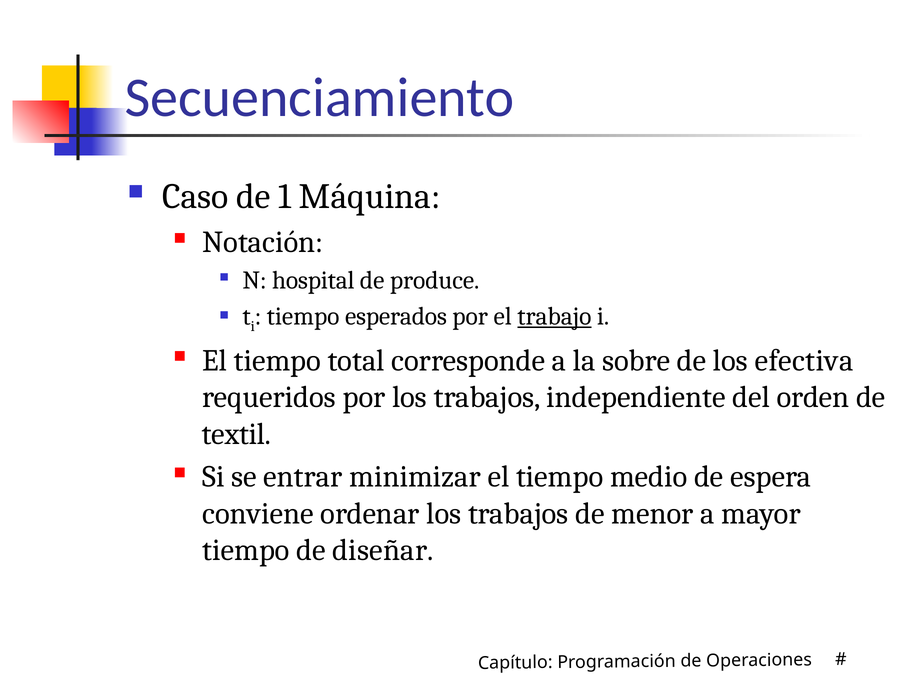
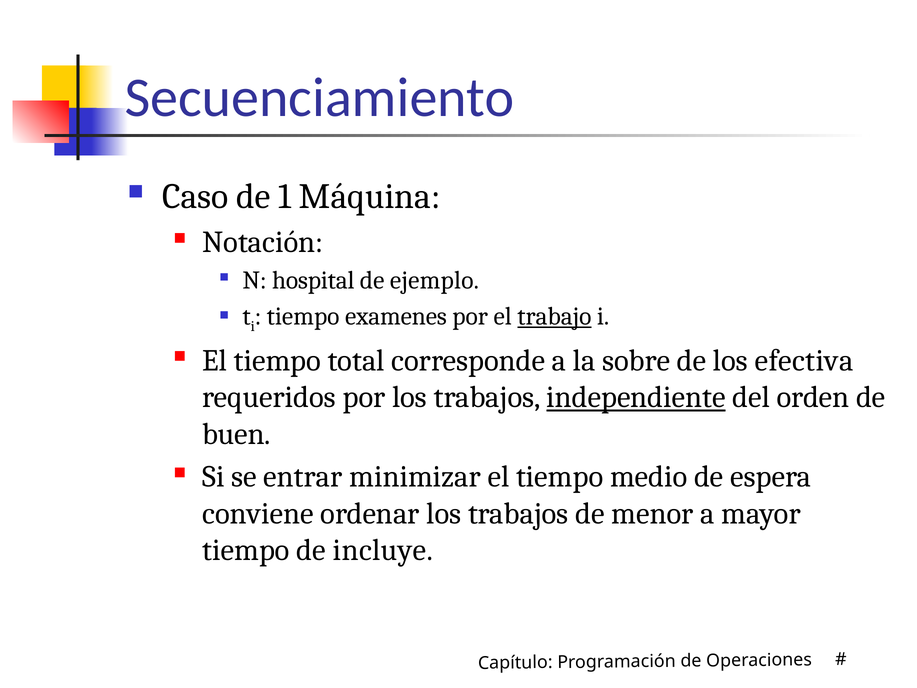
produce: produce -> ejemplo (434, 280)
esperados: esperados -> examenes (396, 316)
independiente underline: none -> present (636, 397)
textil: textil -> buen (236, 434)
diseñar: diseñar -> incluye (383, 550)
